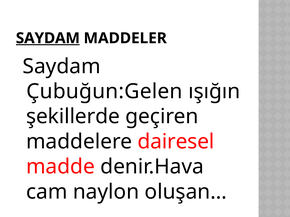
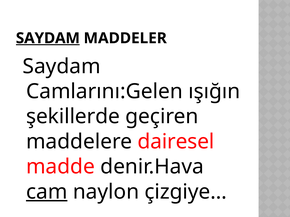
Çubuğun:Gelen: Çubuğun:Gelen -> Camlarını:Gelen (104, 92)
cam underline: none -> present (47, 192)
oluşan…: oluşan… -> çizgiye… (186, 192)
